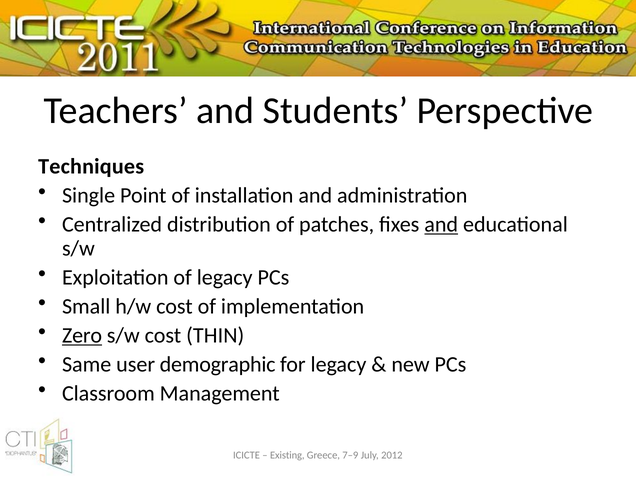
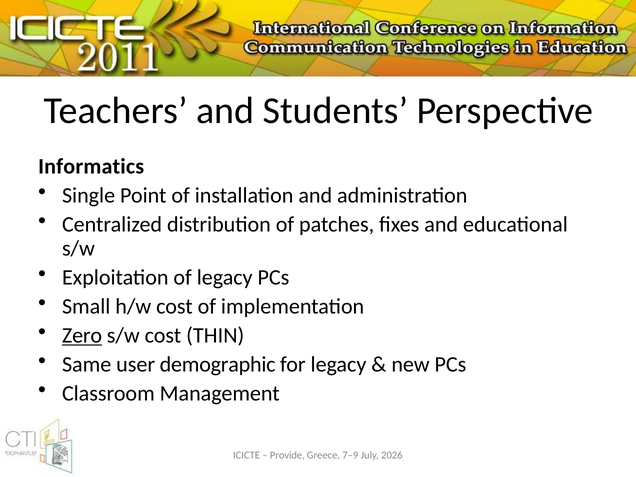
Techniques: Techniques -> Informatics (91, 166)
and underline: present -> none (441, 224)
Existing: Existing -> Provide (287, 455)
2012: 2012 -> 2026 (392, 455)
